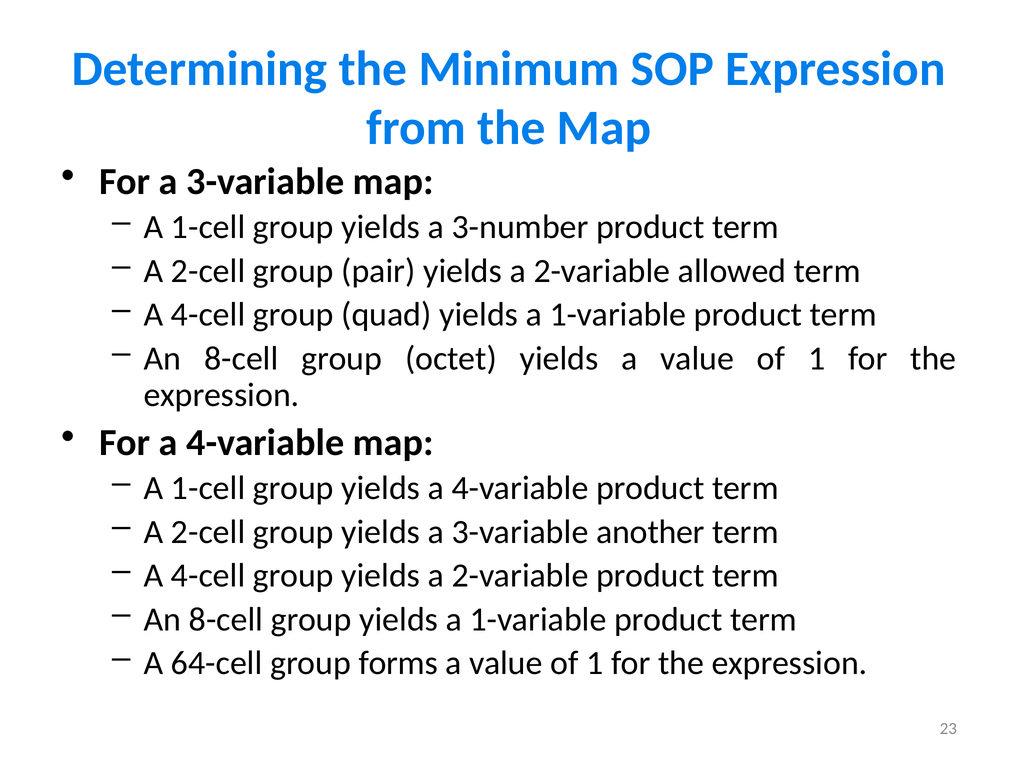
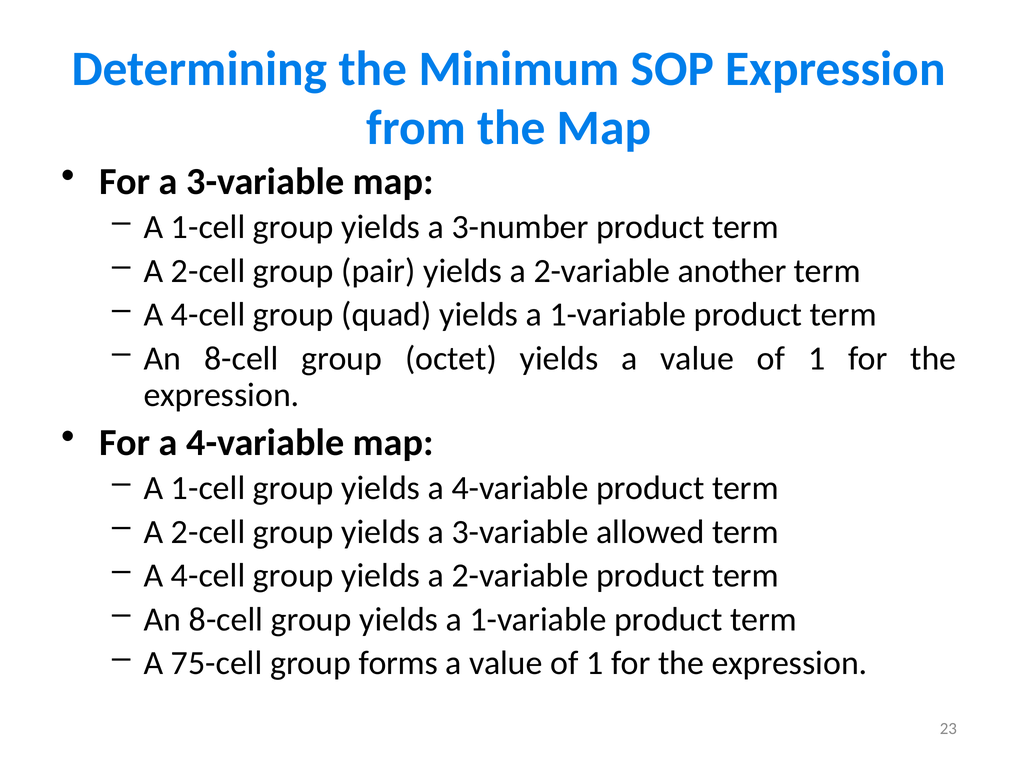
allowed: allowed -> another (732, 271)
another: another -> allowed (650, 532)
64-cell: 64-cell -> 75-cell (217, 664)
